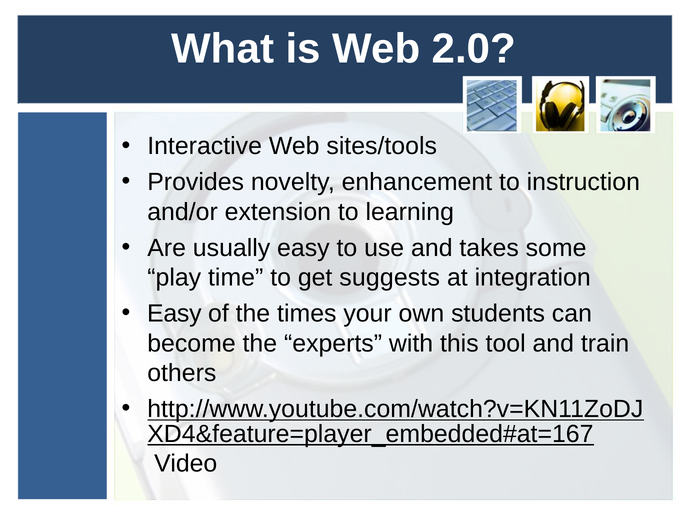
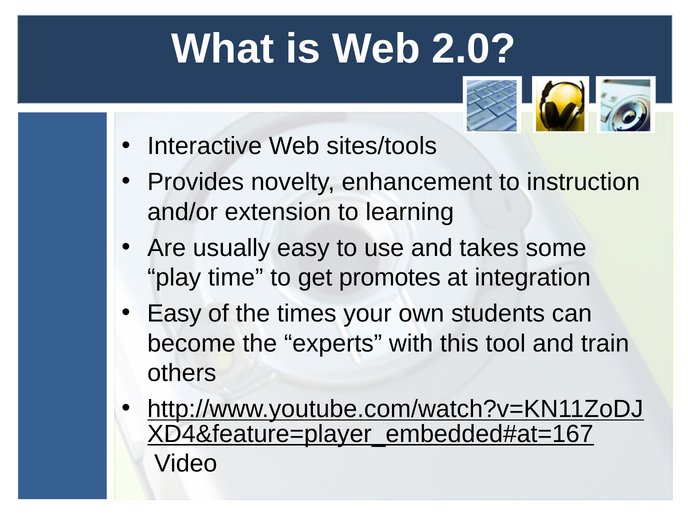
suggests: suggests -> promotes (390, 278)
